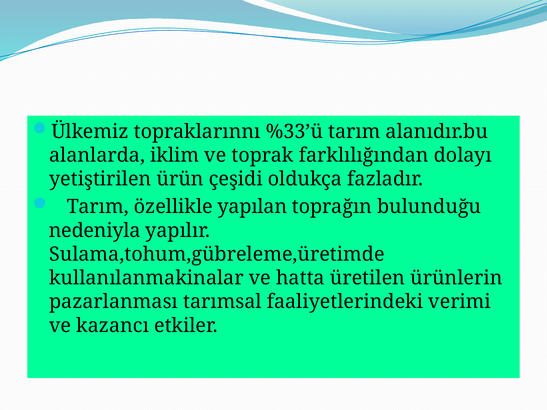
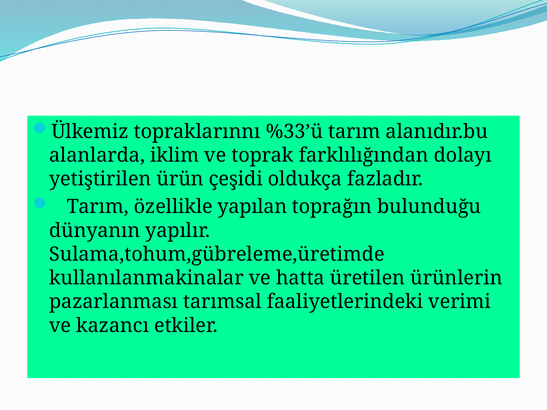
nedeniyla: nedeniyla -> dünyanın (95, 231)
